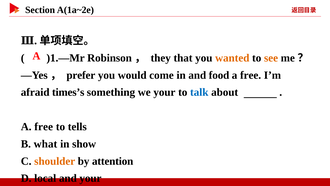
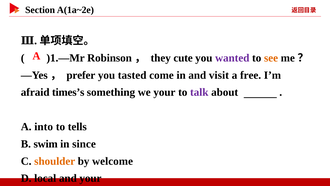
that: that -> cute (183, 58)
wanted colour: orange -> purple (232, 58)
would: would -> tasted (132, 75)
food: food -> visit (219, 75)
talk colour: blue -> purple (199, 92)
free: free -> into (44, 126)
what: what -> swim (46, 144)
show: show -> since (84, 144)
attention: attention -> welcome (113, 161)
